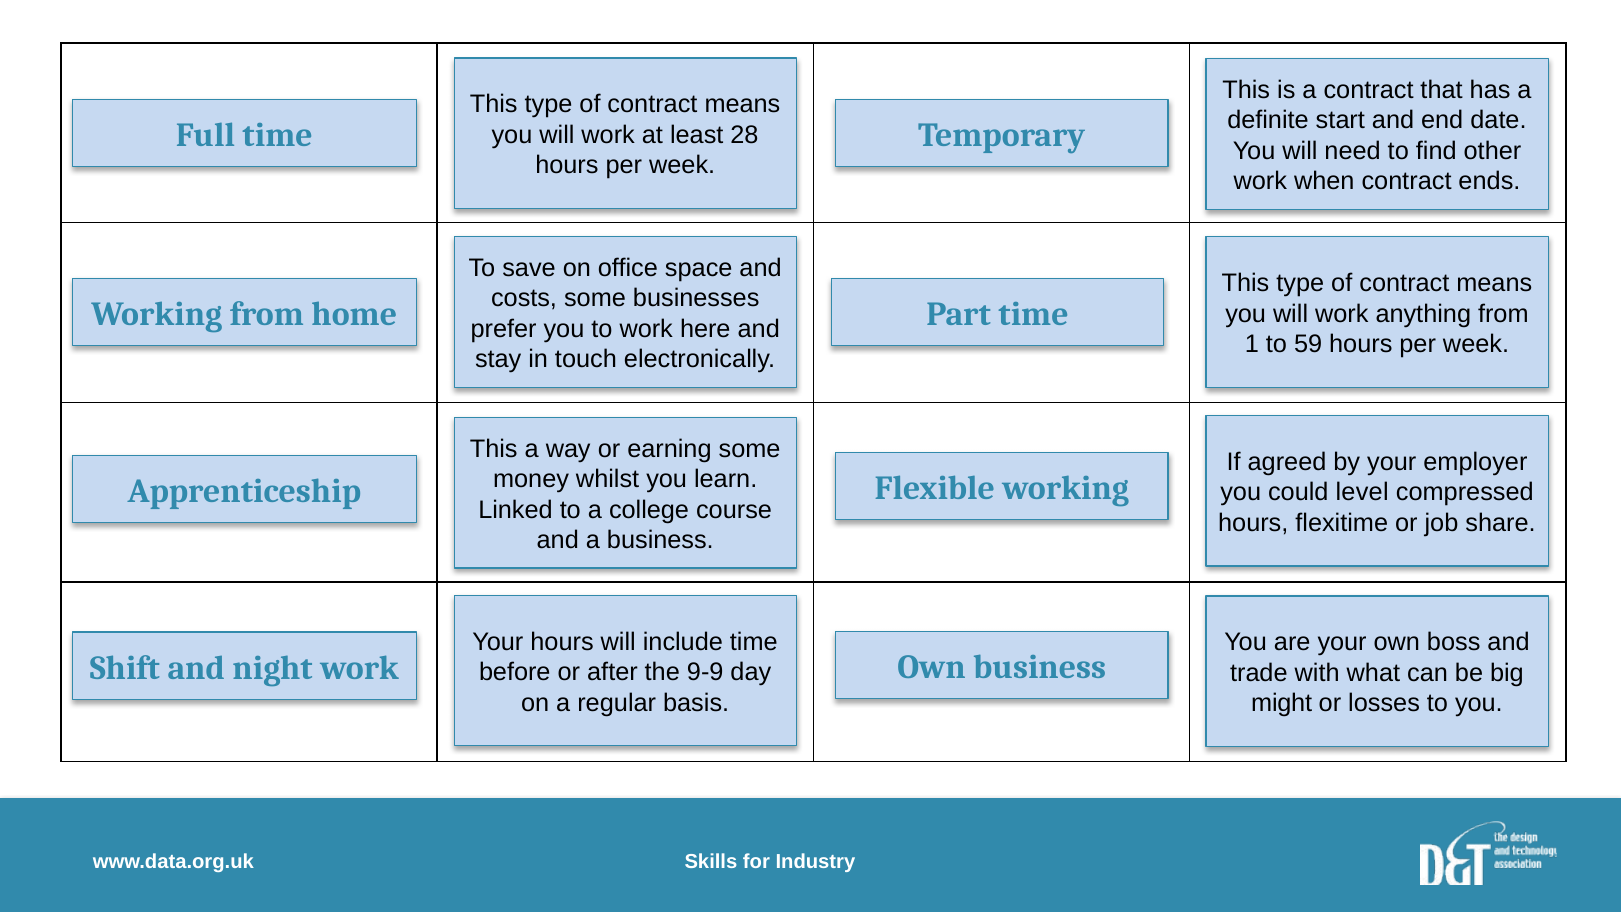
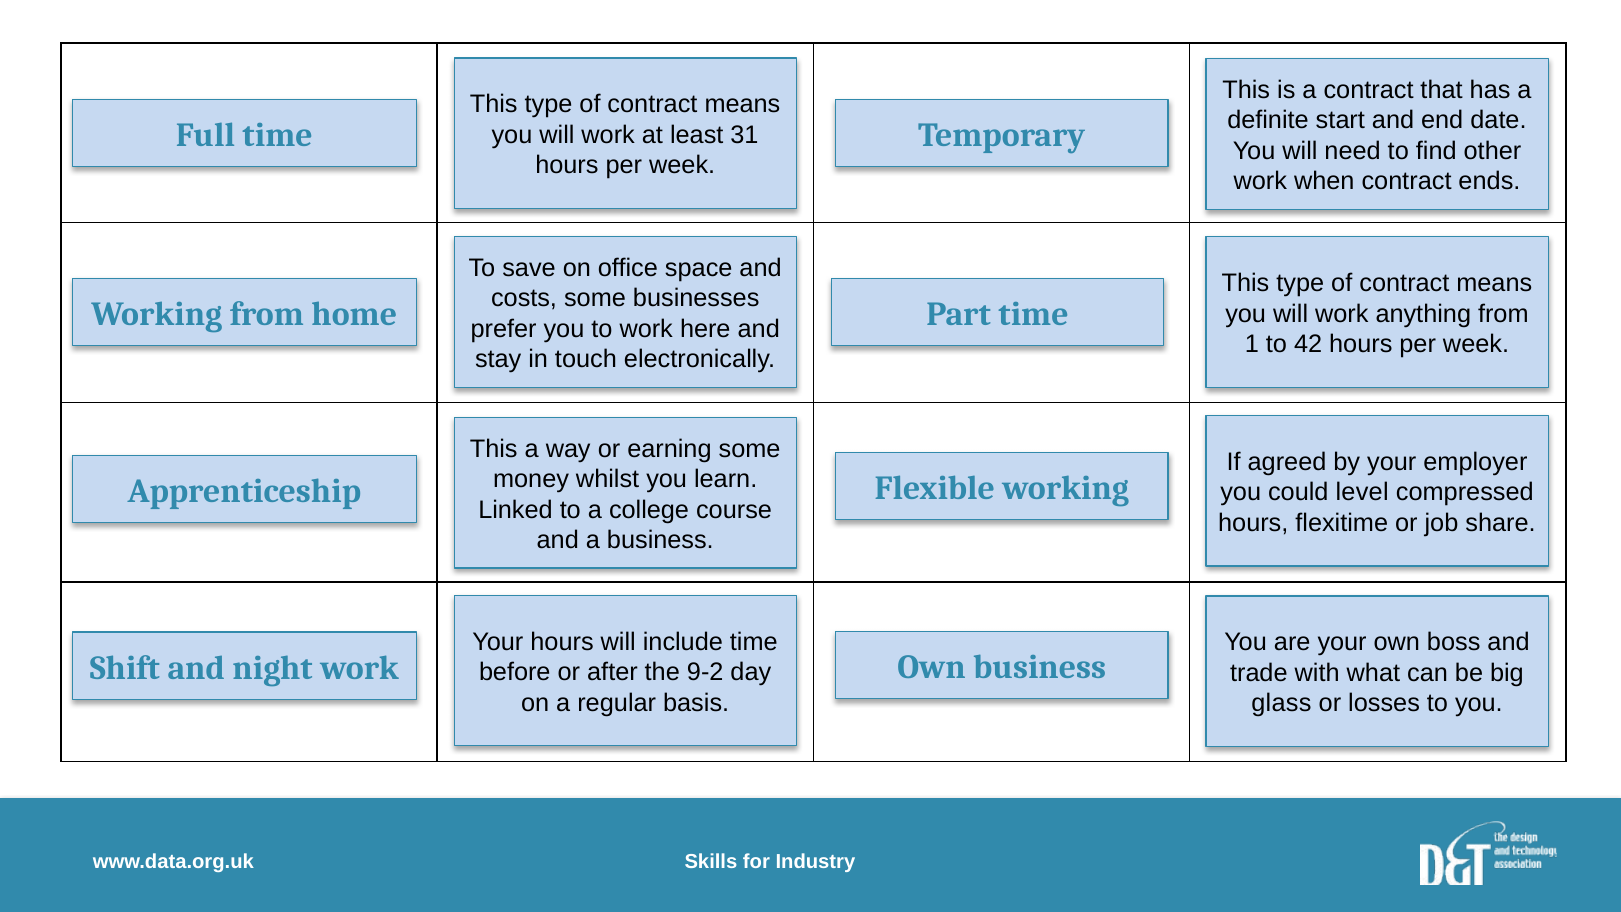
28: 28 -> 31 (744, 135)
59: 59 -> 42 (1308, 344)
9-9: 9-9 -> 9-2 (705, 672)
might: might -> glass (1281, 703)
